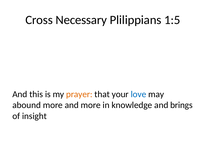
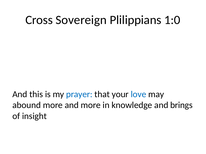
Necessary: Necessary -> Sovereign (81, 20)
1:5: 1:5 -> 1:0 (172, 20)
prayer colour: orange -> blue (79, 95)
